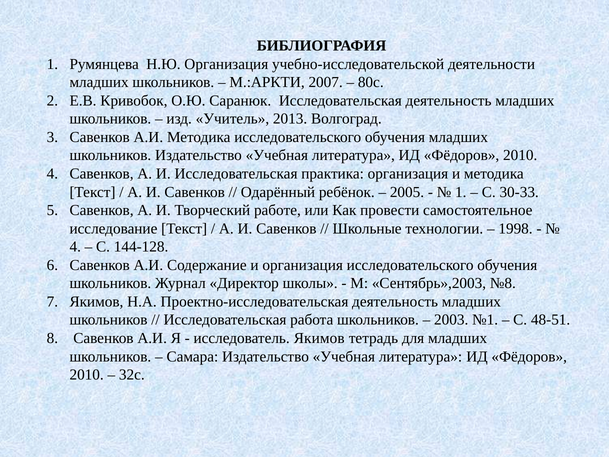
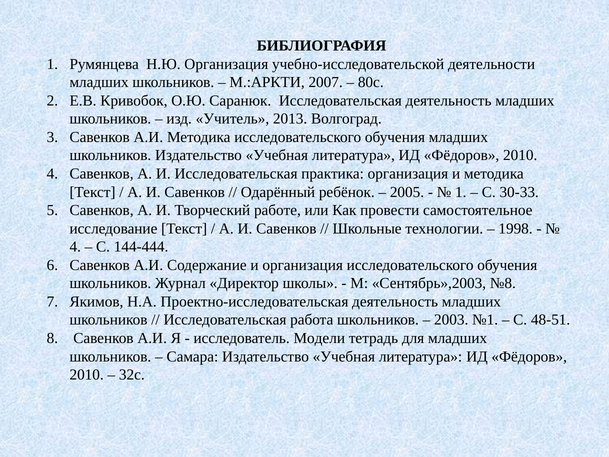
144-128: 144-128 -> 144-444 (141, 247)
исследователь Якимов: Якимов -> Модели (319, 338)
